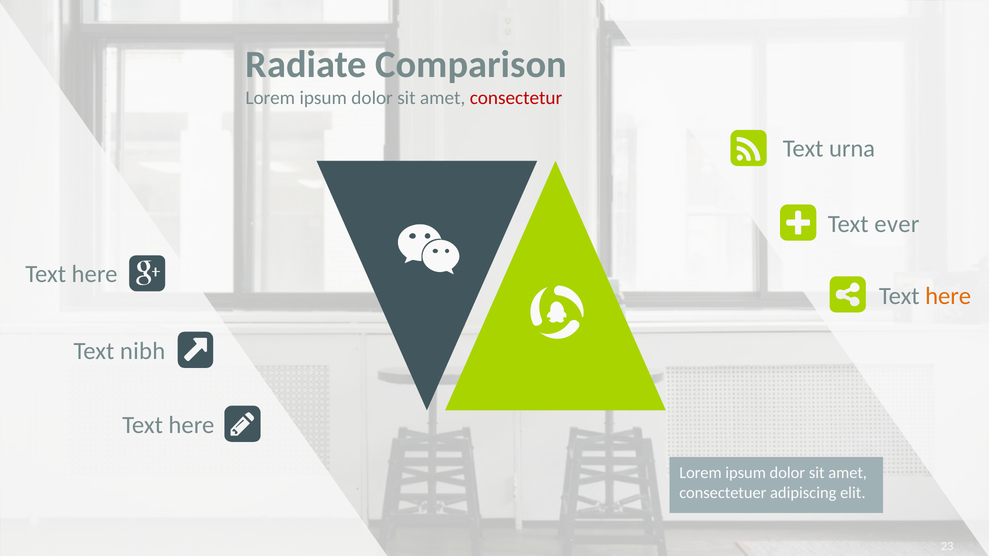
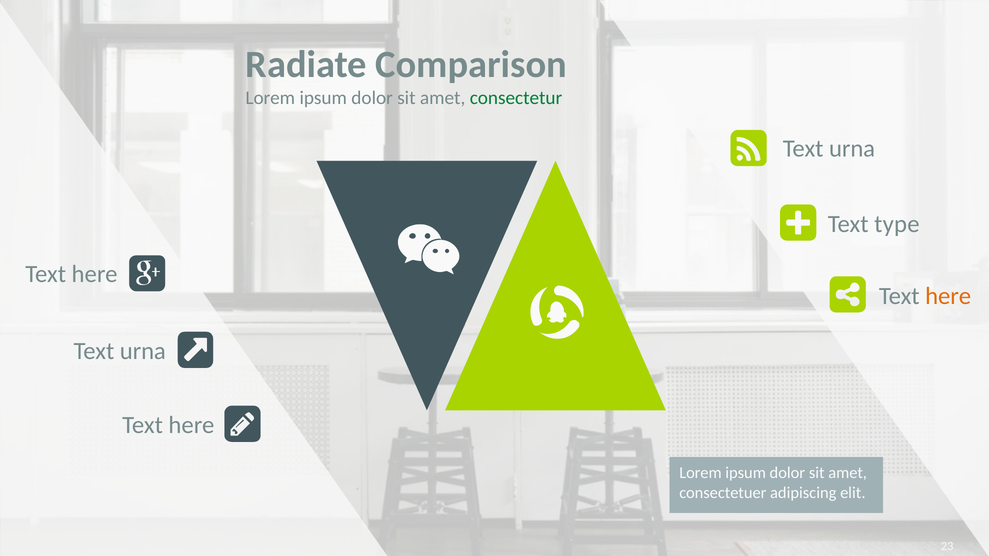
consectetur colour: red -> green (516, 98)
ever: ever -> type (897, 224)
nibh: nibh -> urna (143, 351)
